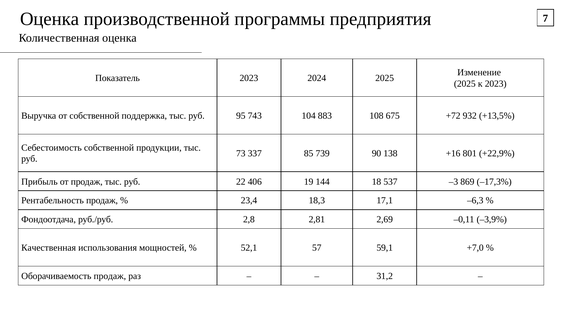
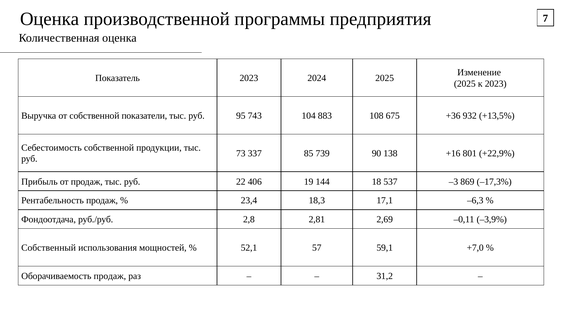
поддержка: поддержка -> показатели (144, 116)
+72: +72 -> +36 (453, 116)
Качественная: Качественная -> Собственный (49, 248)
